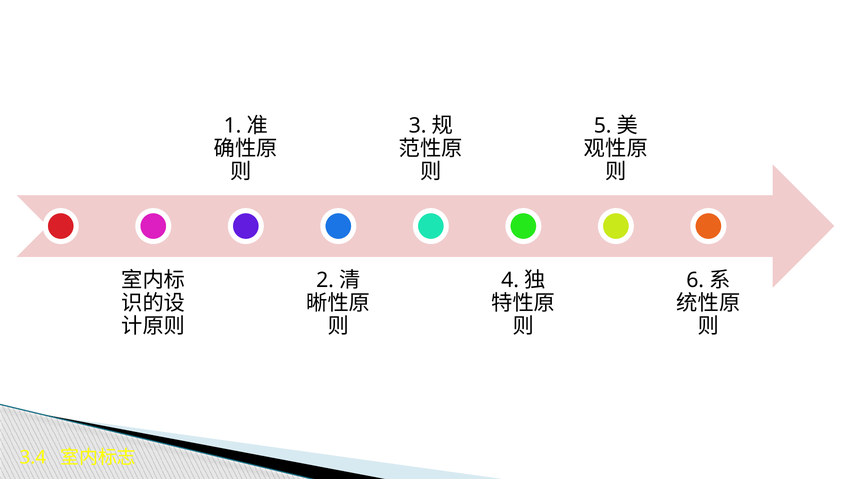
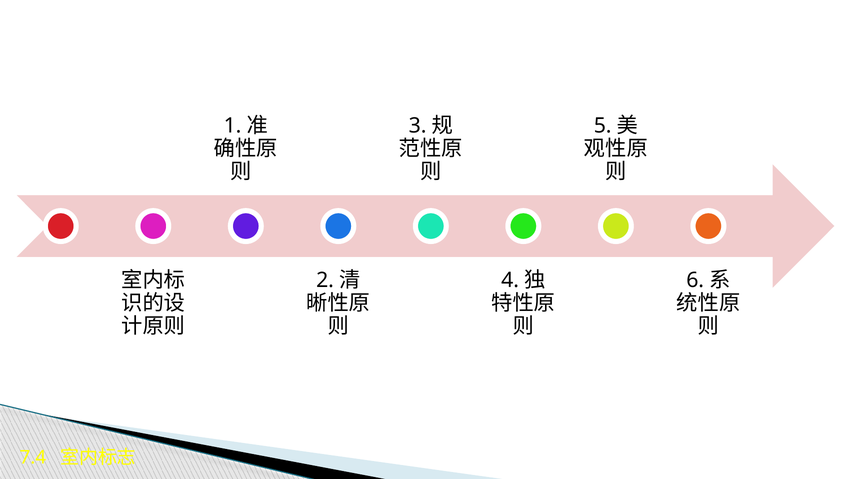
3.4: 3.4 -> 7.4 (33, 457)
